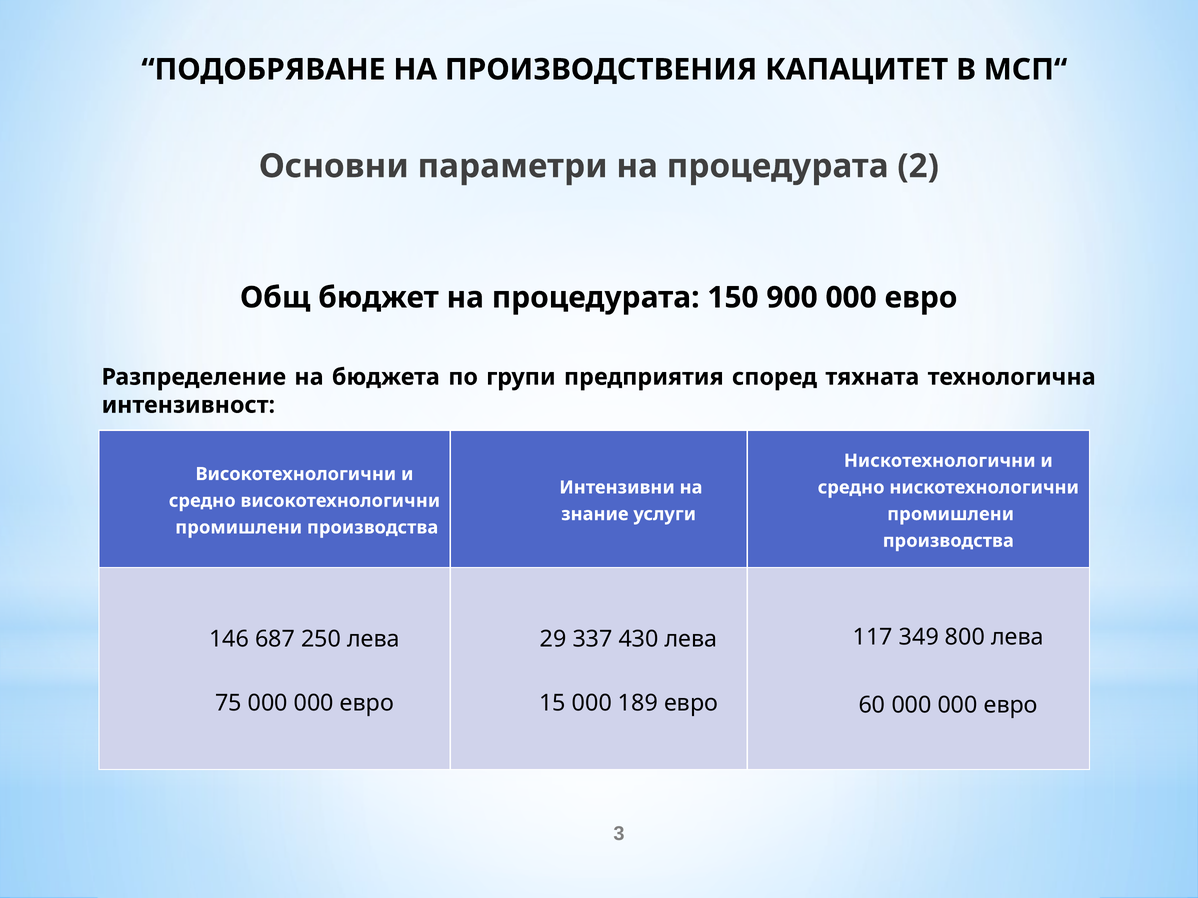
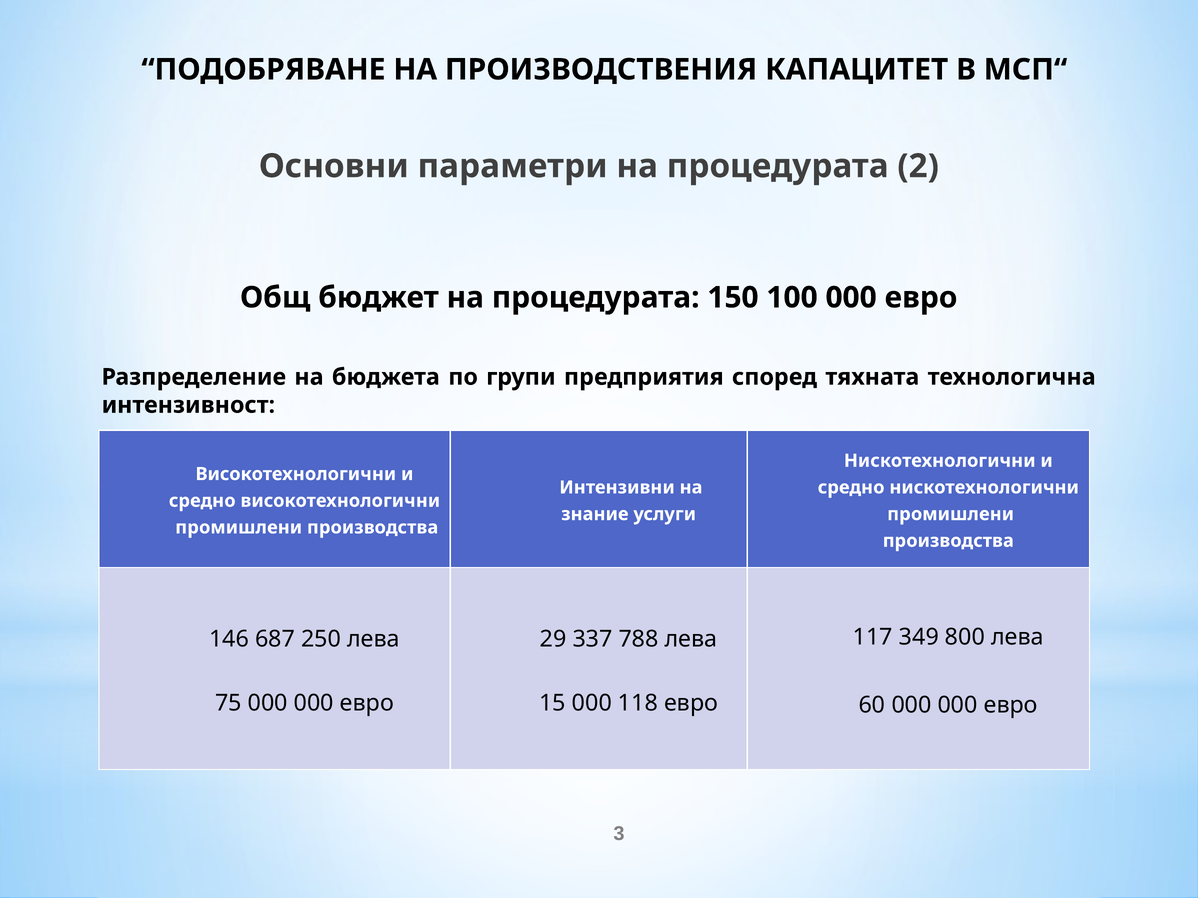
900: 900 -> 100 (792, 298)
430: 430 -> 788 (639, 639)
189: 189 -> 118 (638, 703)
